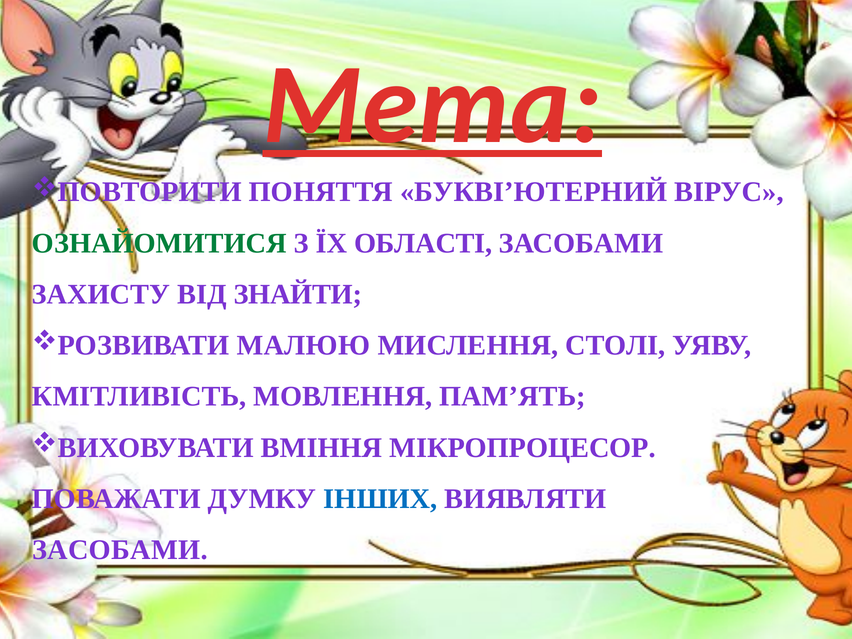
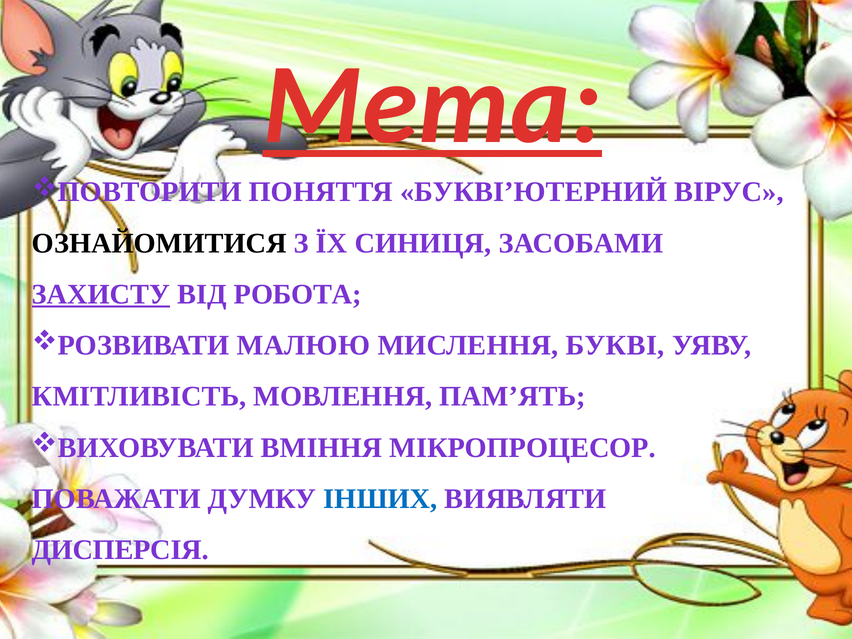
ОЗНАЙОМИТИСЯ colour: green -> black (159, 243)
ОБЛАСТІ: ОБЛАСТІ -> СИНИЦЯ (423, 243)
ЗАХИСТУ underline: none -> present (101, 294)
ЗНАЙТИ: ЗНАЙТИ -> РОБОТА (298, 294)
СТОЛІ: СТОЛІ -> БУКВІ (615, 345)
ЗАСОБАМИ: ЗАСОБАМИ -> ДИСПЕРСІЯ (120, 550)
